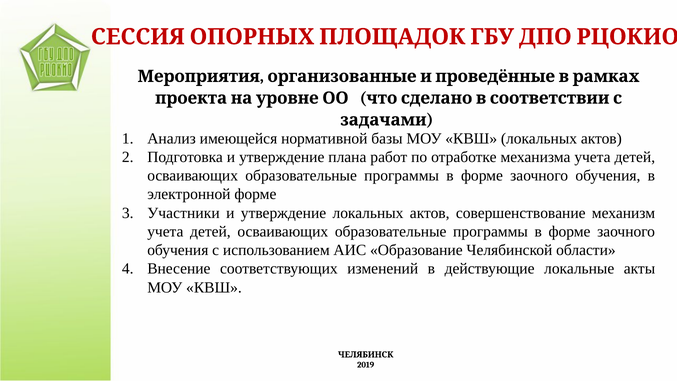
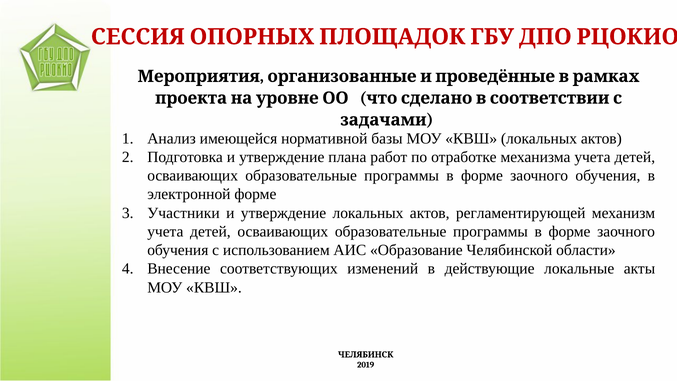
совершенствование: совершенствование -> регламентирующей (521, 213)
